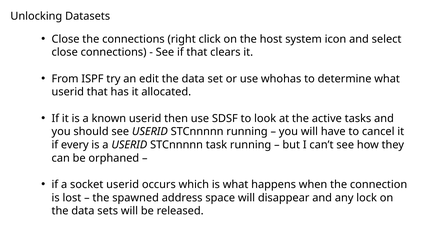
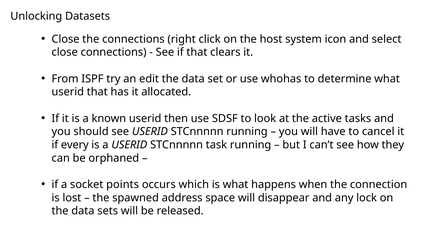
socket userid: userid -> points (123, 184)
